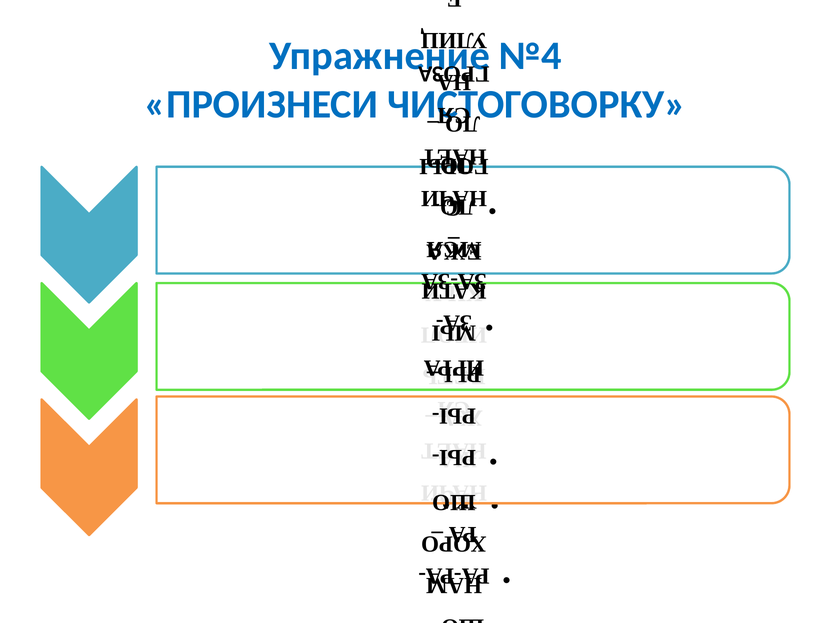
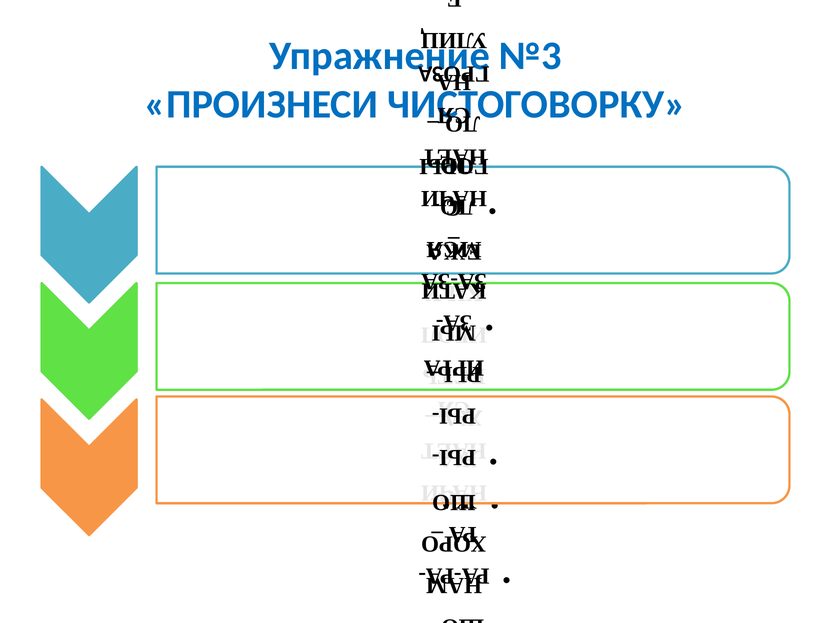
№4: №4 -> №3 (530, 56)
